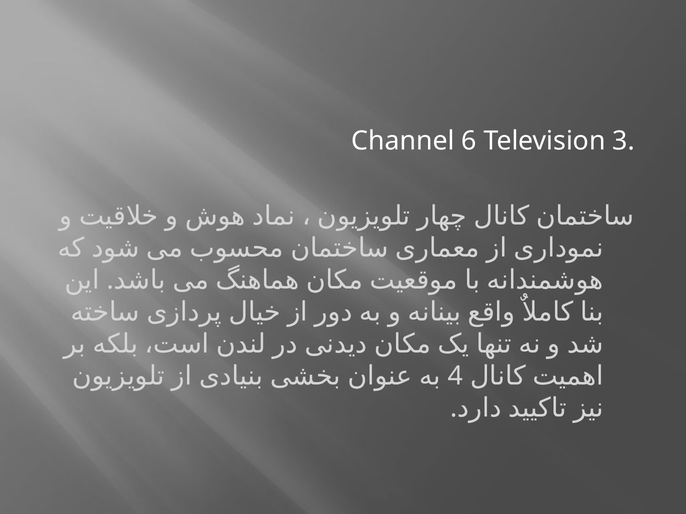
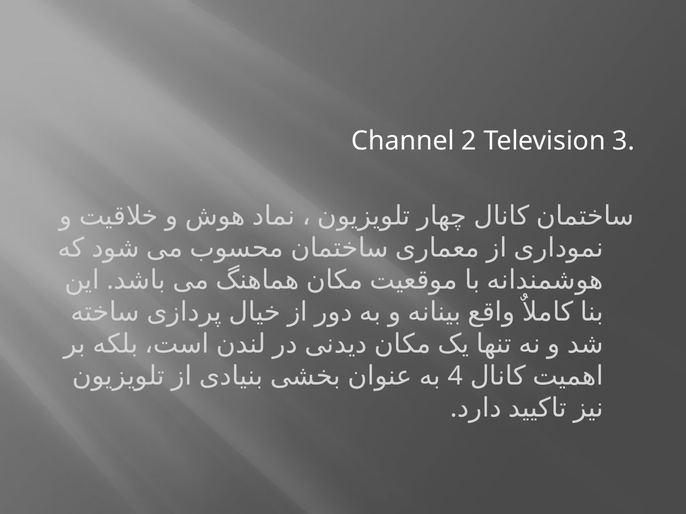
6: 6 -> 2 (469, 141)
